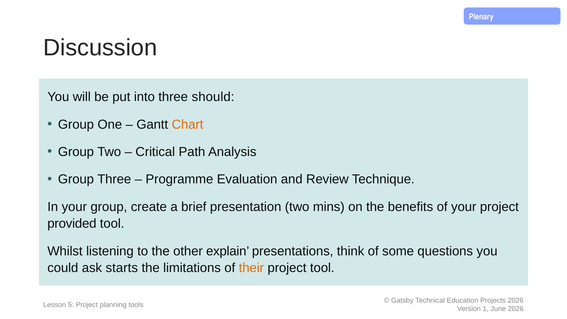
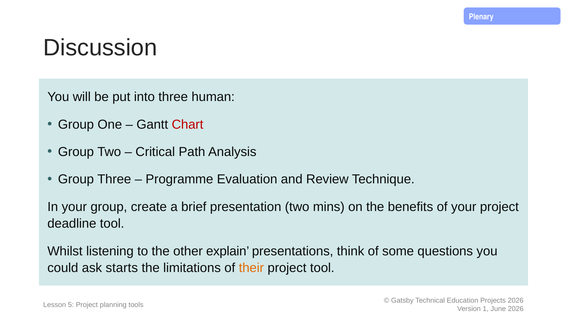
should: should -> human (213, 97)
Chart colour: orange -> red (188, 124)
provided: provided -> deadline (72, 224)
